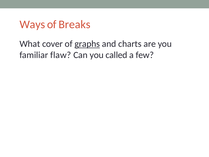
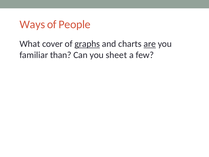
Breaks: Breaks -> People (75, 24)
are underline: none -> present (150, 44)
flaw: flaw -> than (61, 55)
called: called -> sheet (116, 55)
